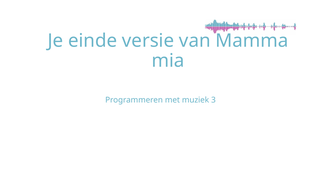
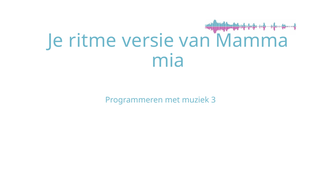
einde: einde -> ritme (92, 41)
